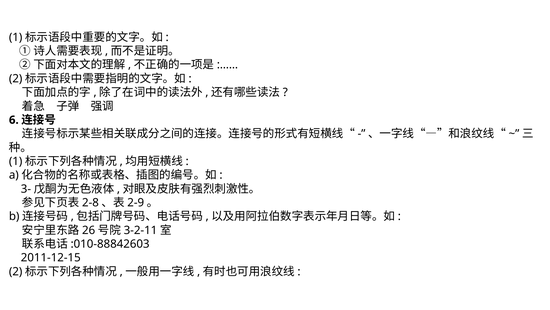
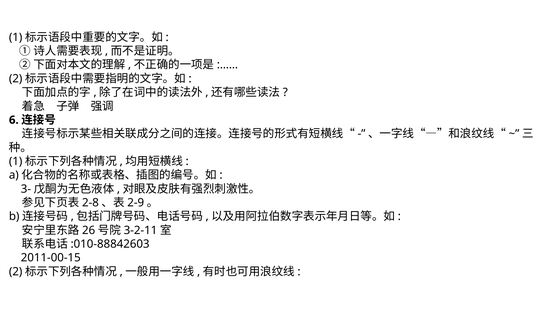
2011-12-15: 2011-12-15 -> 2011-00-15 (51, 257)
